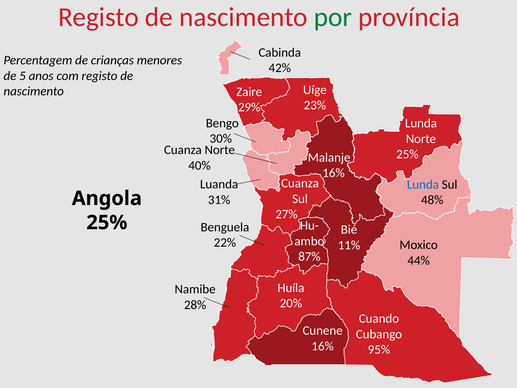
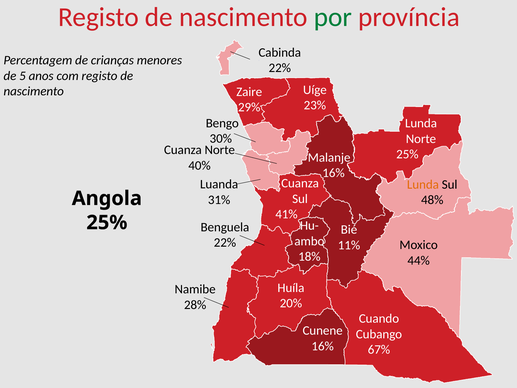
42%: 42% -> 22% (280, 68)
Lunda colour: blue -> orange (423, 184)
27%: 27% -> 41% (286, 214)
87%: 87% -> 18% (309, 257)
95%: 95% -> 67% (379, 349)
